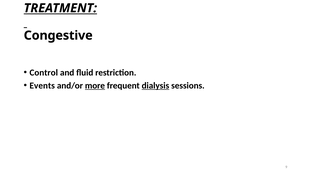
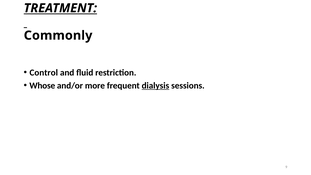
Congestive: Congestive -> Commonly (58, 35)
Events: Events -> Whose (42, 86)
more underline: present -> none (95, 86)
